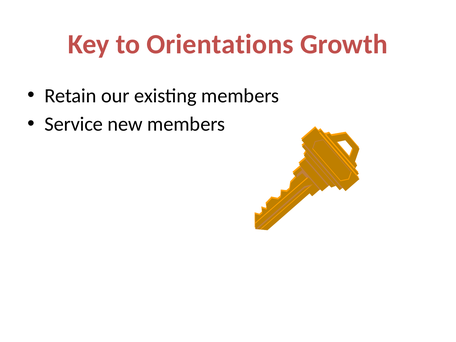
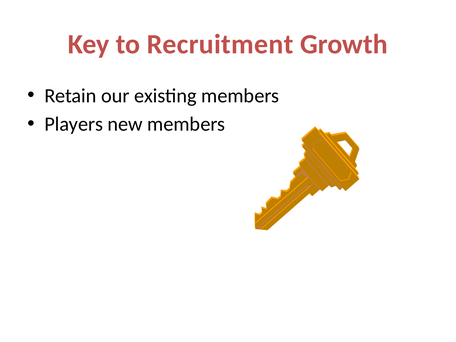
Orientations: Orientations -> Recruitment (220, 44)
Service: Service -> Players (74, 124)
